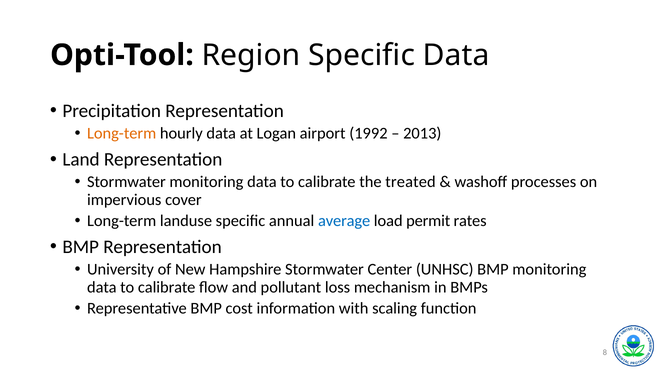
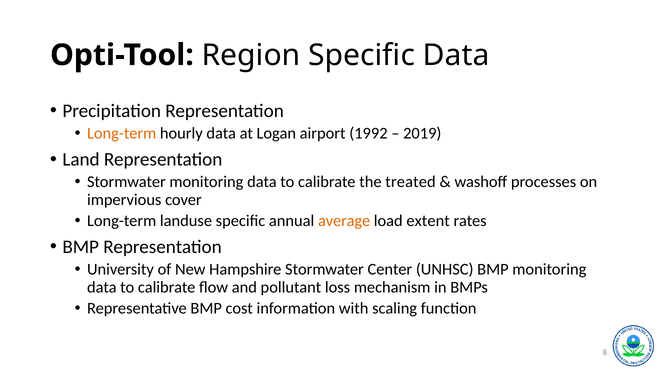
2013: 2013 -> 2019 (422, 134)
average colour: blue -> orange (344, 221)
permit: permit -> extent (428, 221)
